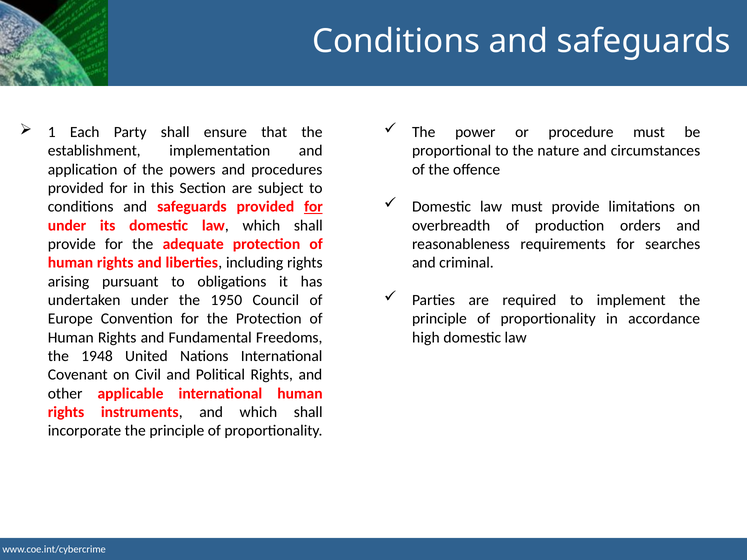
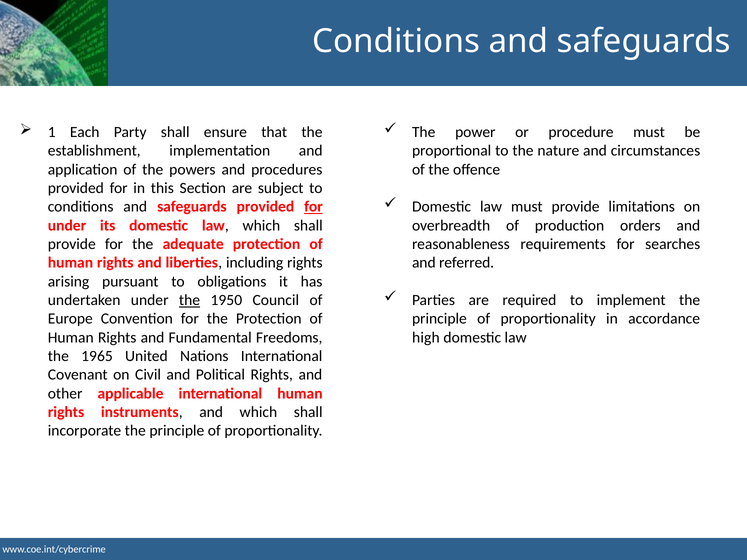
criminal: criminal -> referred (467, 263)
the underline: none -> present (190, 300)
1948: 1948 -> 1965 (97, 356)
